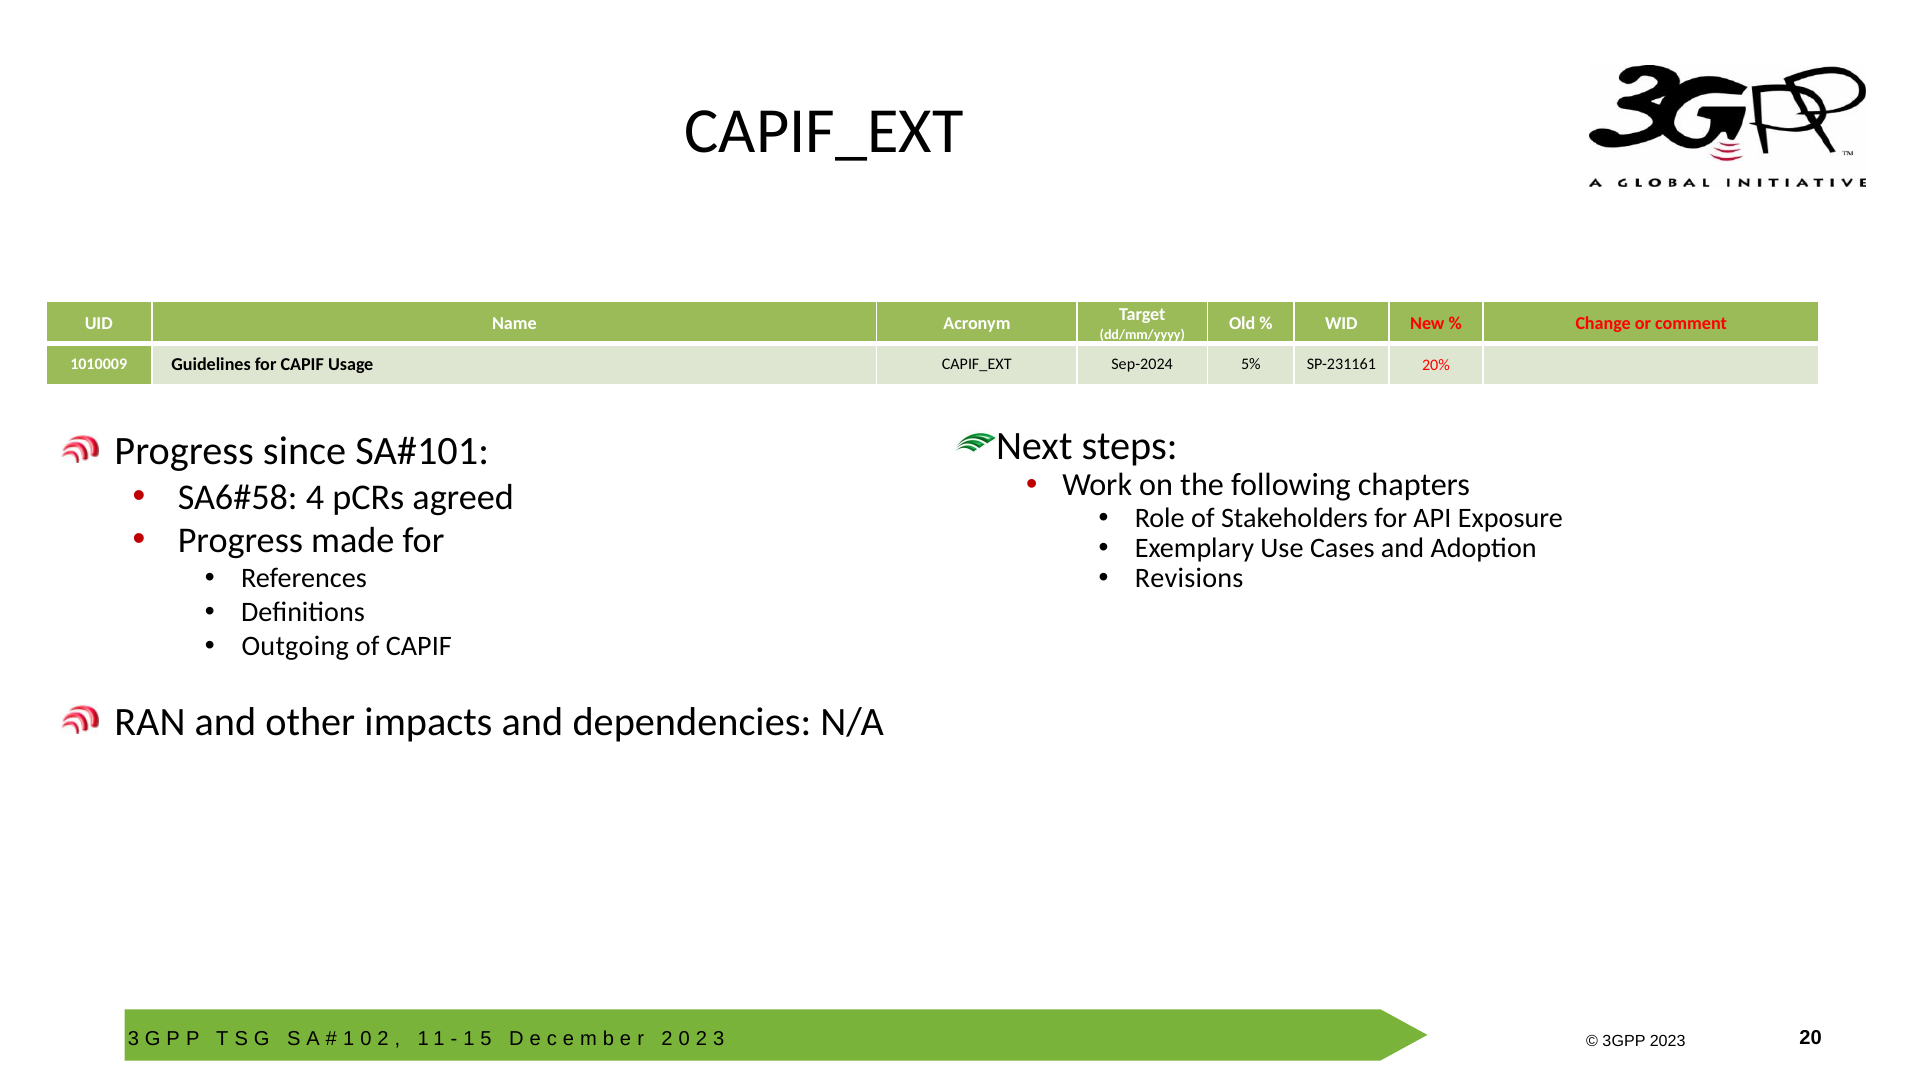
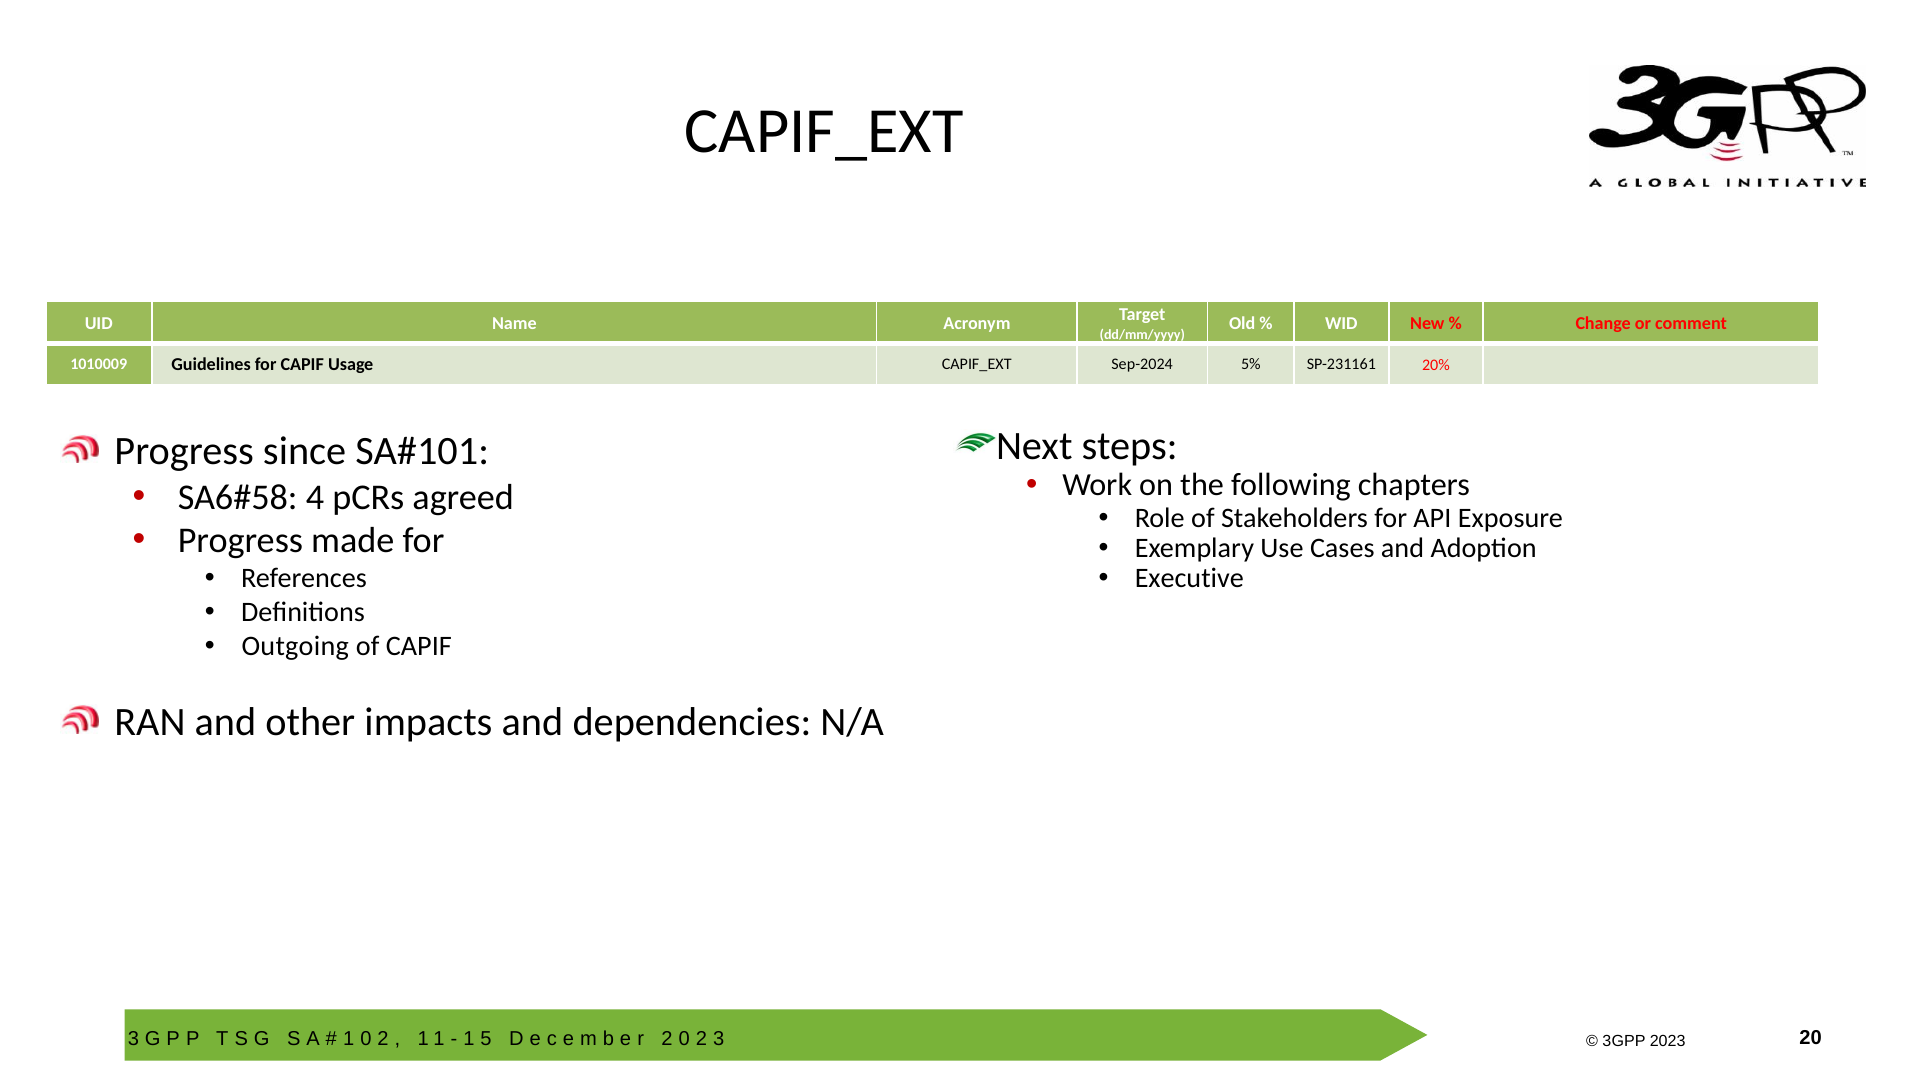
Revisions: Revisions -> Executive (1189, 579)
